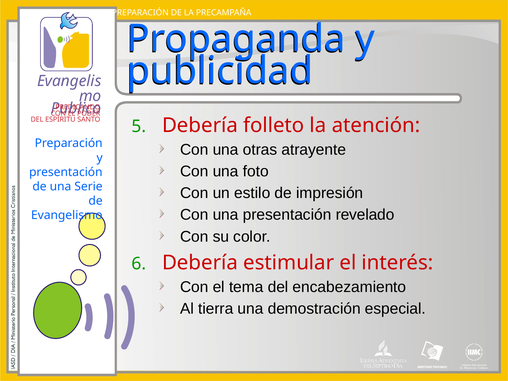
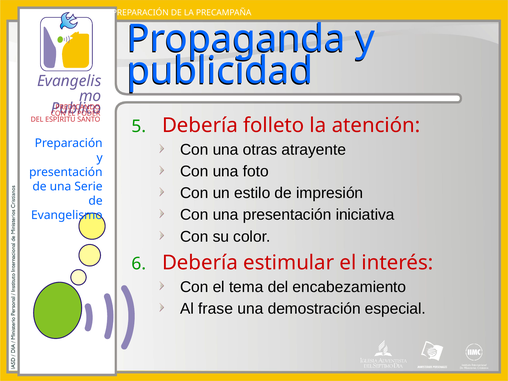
revelado: revelado -> iniciativa (365, 215)
tierra: tierra -> frase (216, 309)
